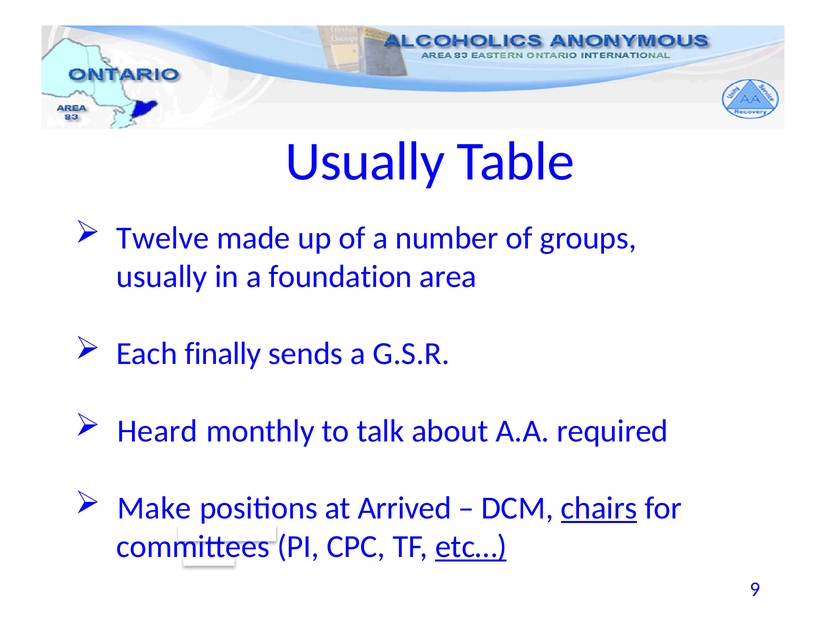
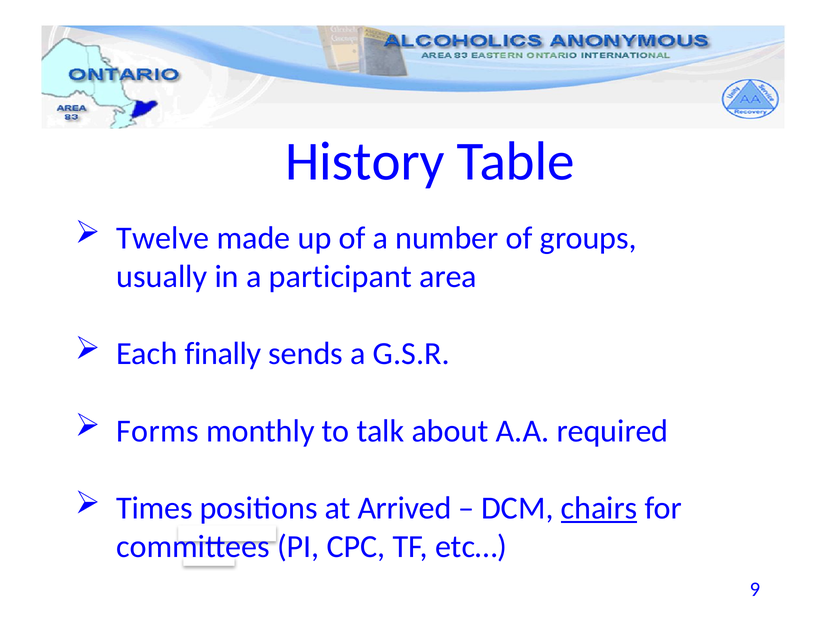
Usually: Usually -> History (365, 162)
foundation: foundation -> participant (340, 277)
Heard: Heard -> Forms (158, 431)
Make: Make -> Times (155, 508)
etc… underline: present -> none (471, 547)
